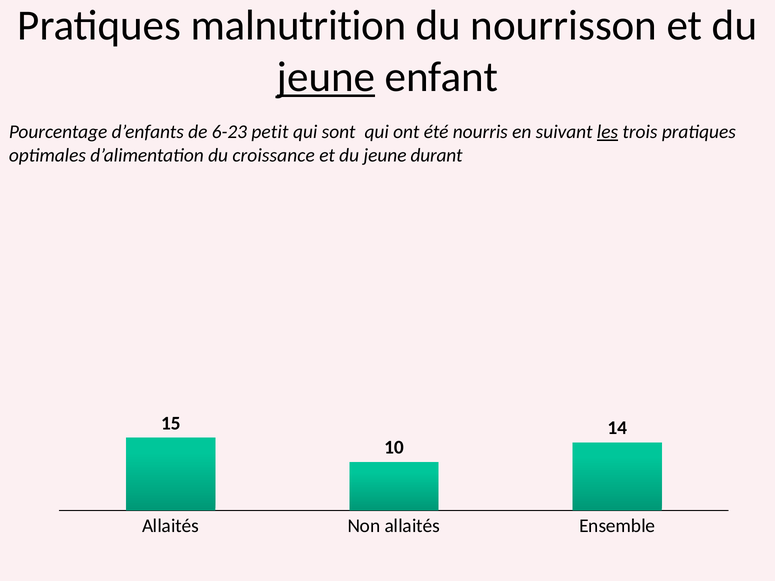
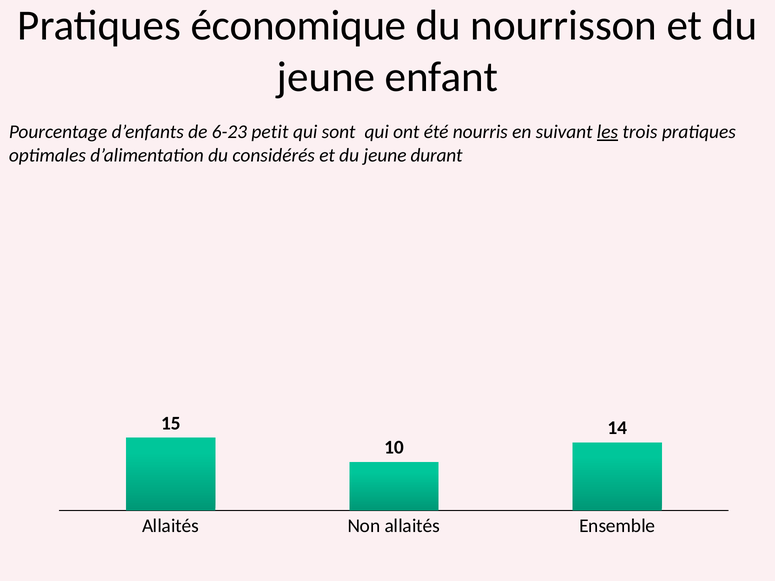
malnutrition: malnutrition -> économique (299, 26)
jeune underline: present -> none (326, 77)
croissance: croissance -> considérés (274, 155)
